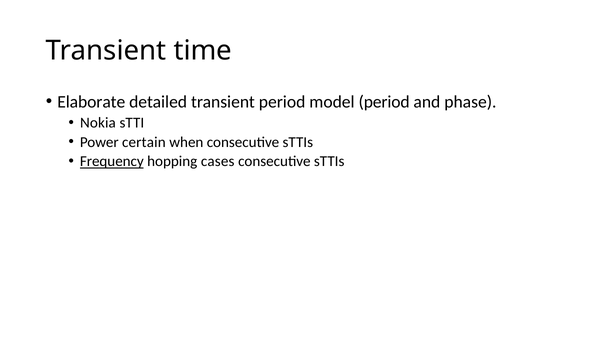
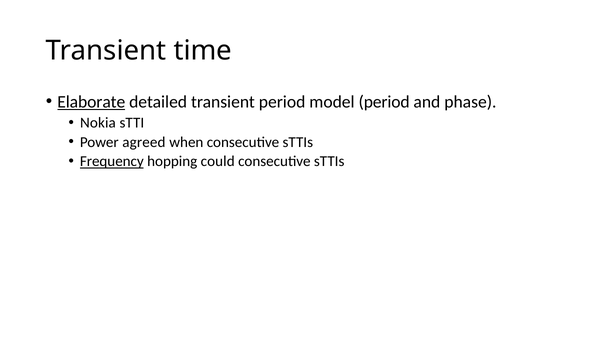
Elaborate underline: none -> present (91, 102)
certain: certain -> agreed (144, 142)
cases: cases -> could (218, 162)
